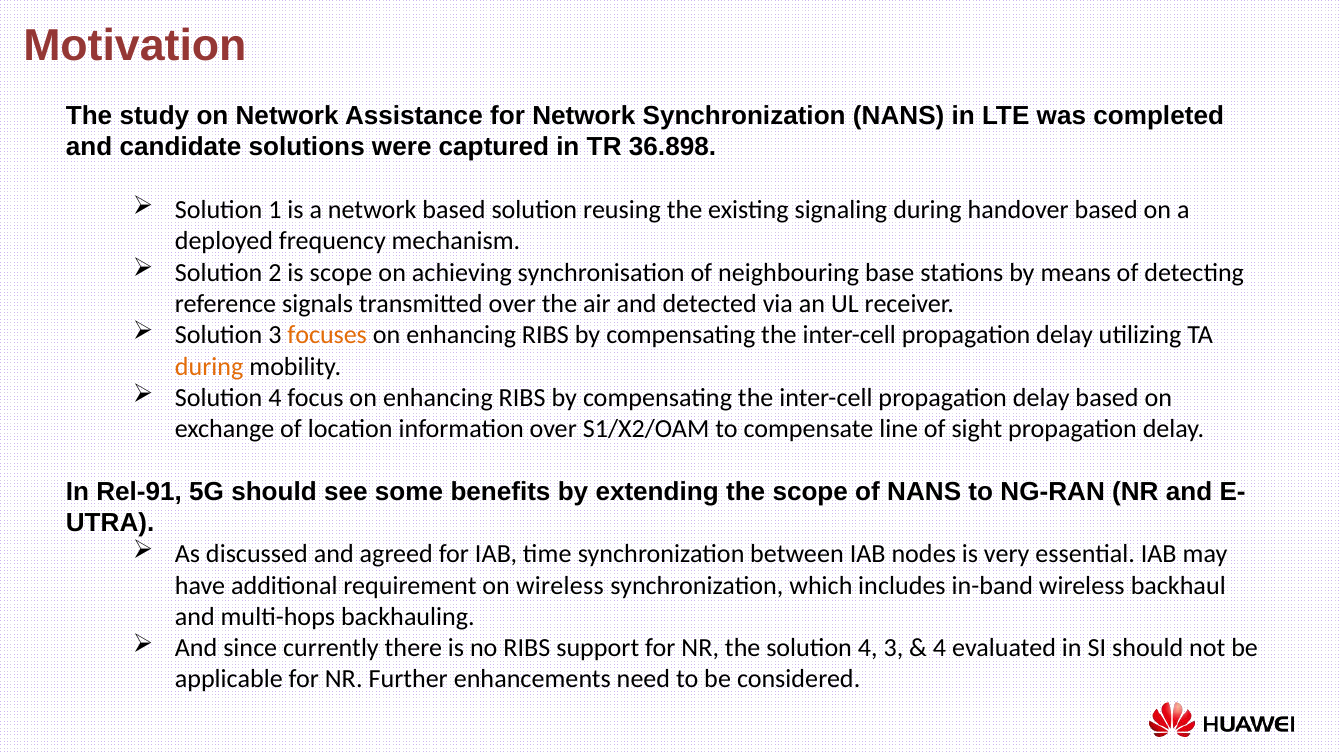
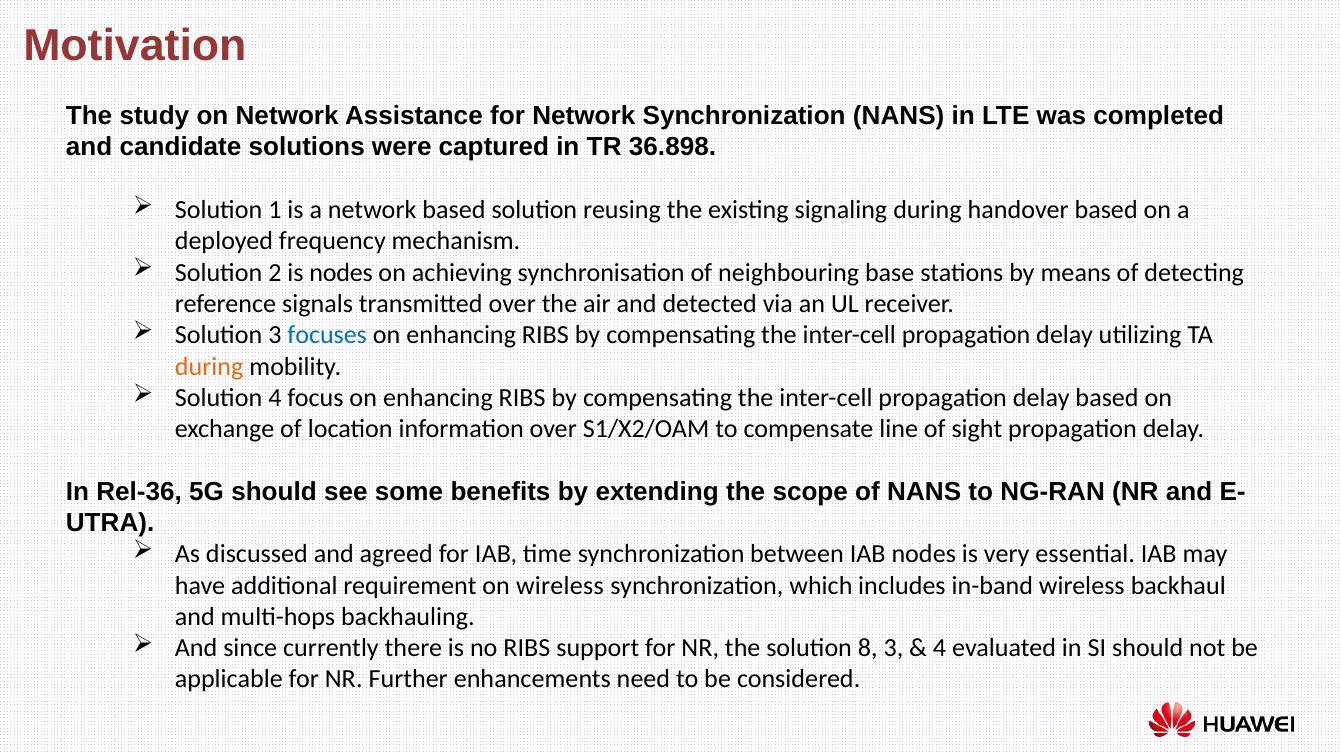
is scope: scope -> nodes (341, 273)
focuses colour: orange -> blue (327, 335)
Rel-91: Rel-91 -> Rel-36 (139, 492)
the solution 4: 4 -> 8 (868, 648)
